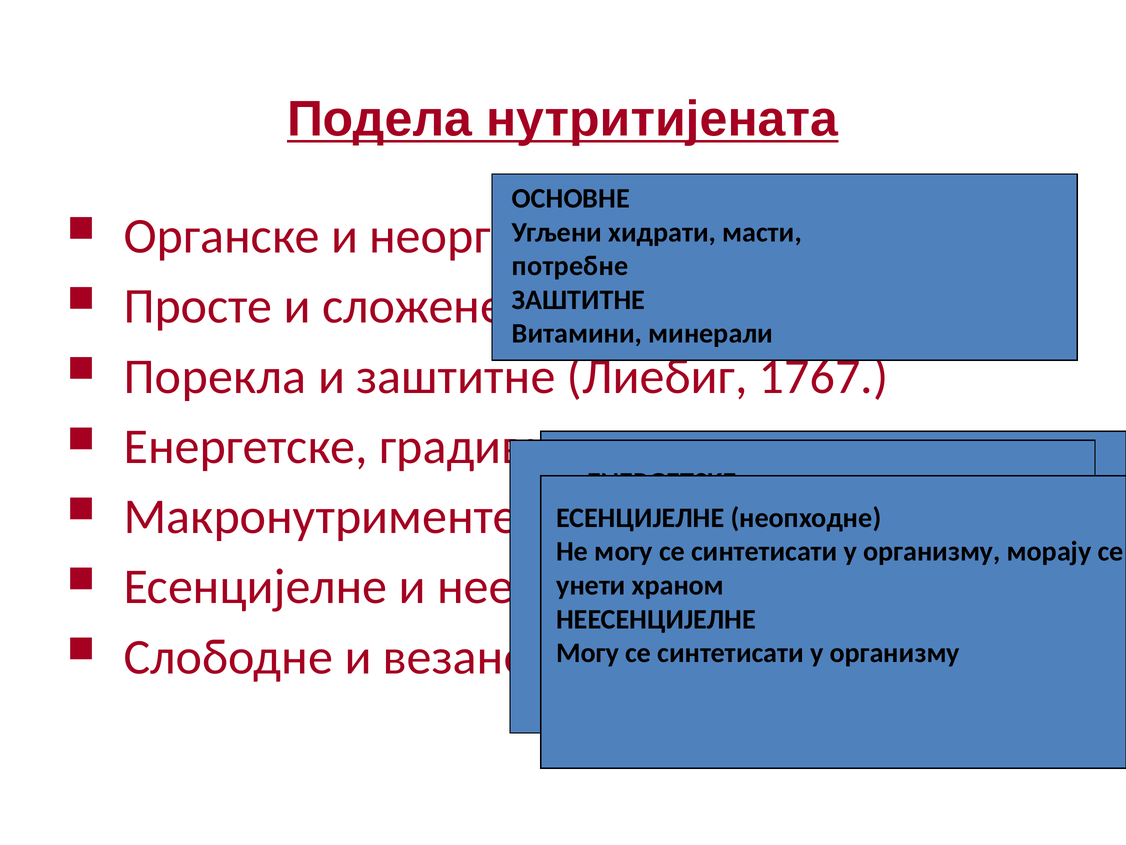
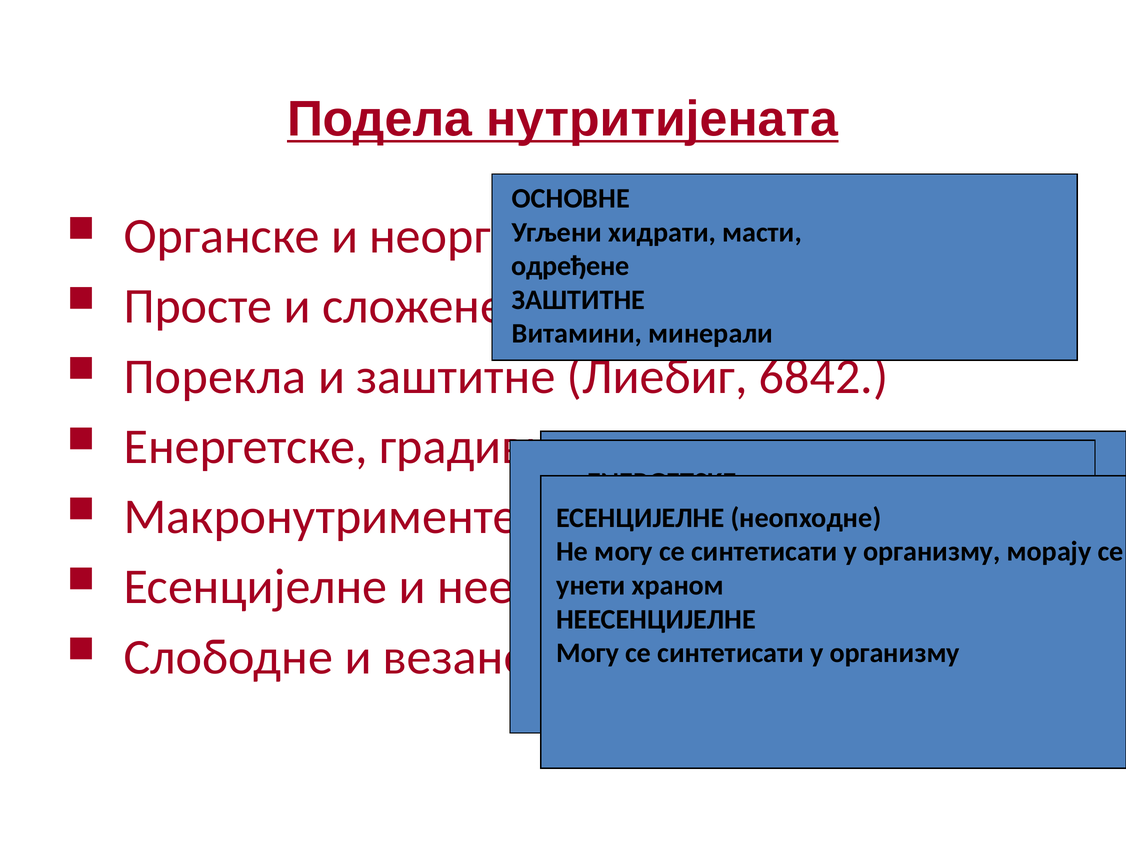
потребне: потребне -> одређене (570, 266)
1767: 1767 -> 6842 (824, 376)
